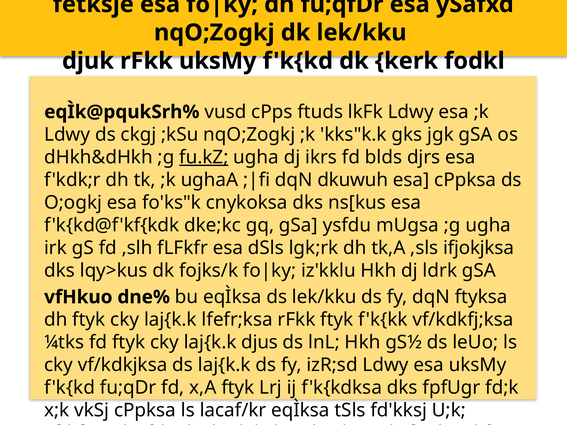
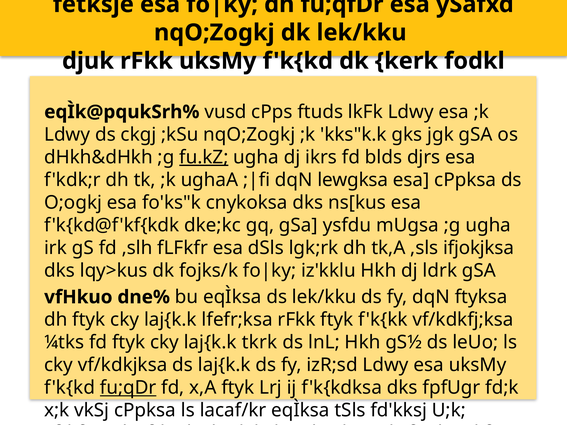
dkuwuh: dkuwuh -> lewgksa (353, 180)
djus: djus -> tkrk (259, 343)
fu;qDr underline: none -> present (128, 388)
